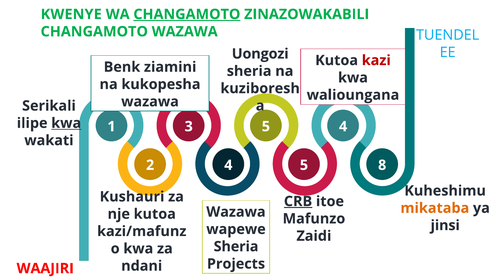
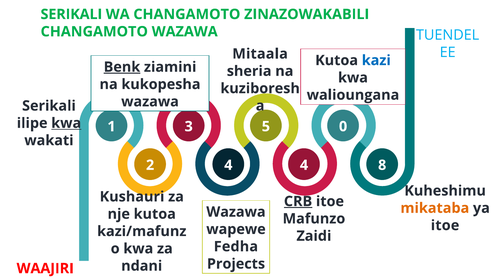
KWENYE: KWENYE -> SERIKALI (71, 14)
CHANGAMOTO underline: present -> none (187, 14)
Uongozi: Uongozi -> Mitaala (260, 54)
kazi colour: red -> blue (376, 60)
Benk underline: none -> present (122, 67)
1 4: 4 -> 0 (343, 126)
2 4 5: 5 -> 4 (304, 165)
jinsi: jinsi -> itoe (445, 225)
Sheria: Sheria -> Fedha (236, 246)
